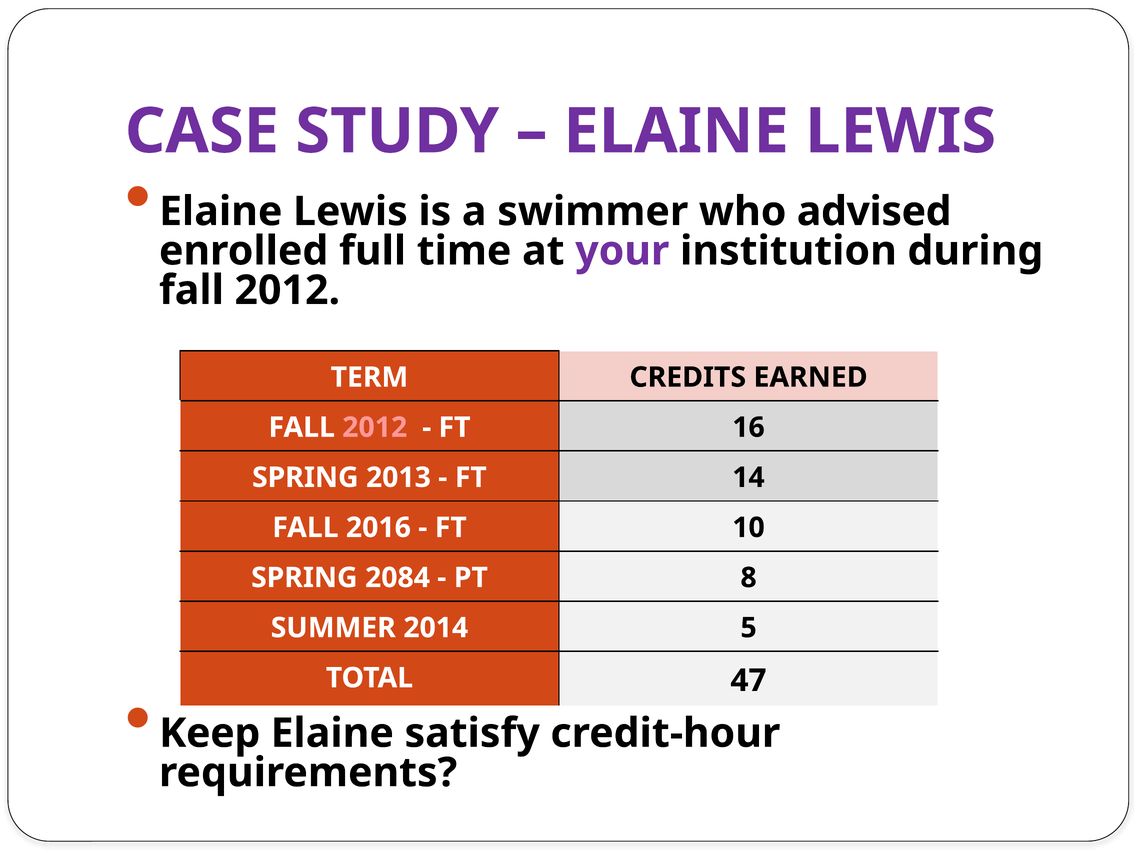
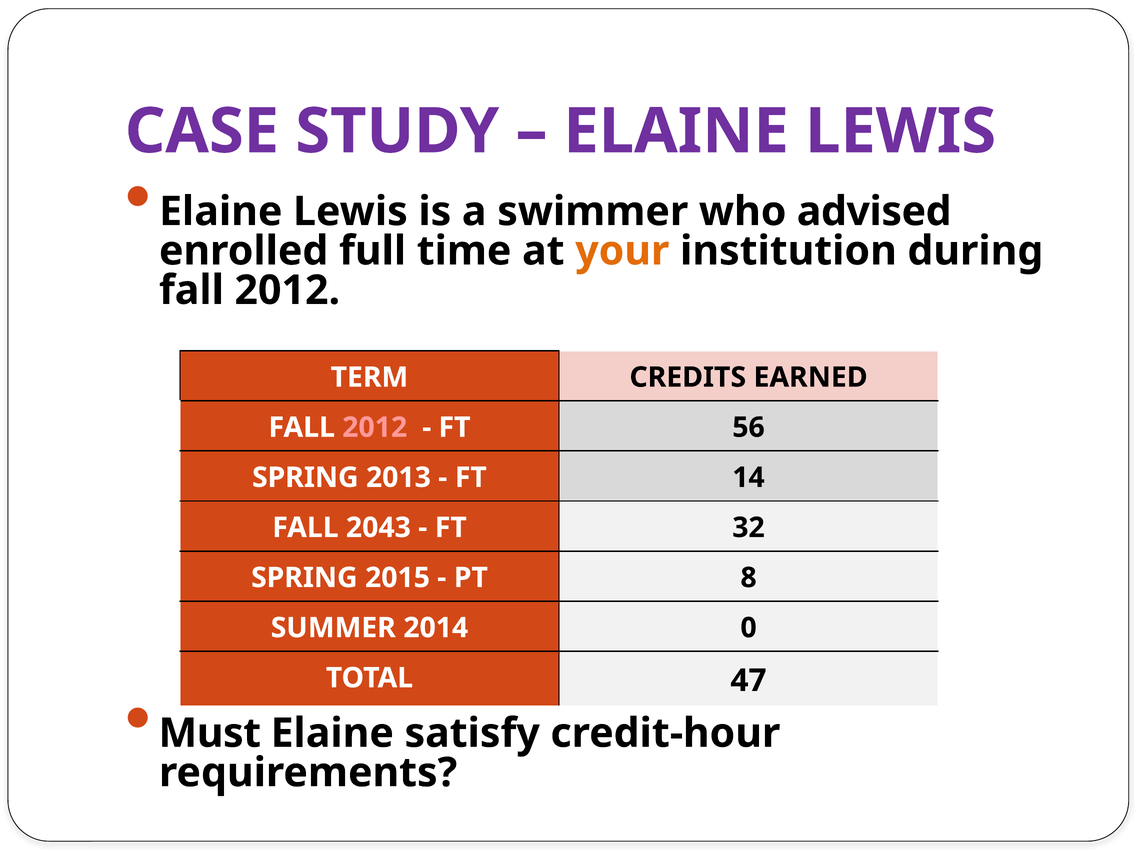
your colour: purple -> orange (622, 251)
16: 16 -> 56 (749, 427)
2016: 2016 -> 2043 (378, 527)
10: 10 -> 32 (749, 527)
2084: 2084 -> 2015 (398, 578)
5: 5 -> 0 (749, 628)
Keep: Keep -> Must (210, 733)
